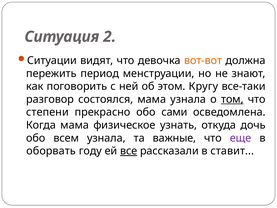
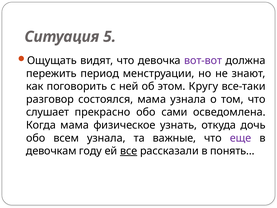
2: 2 -> 5 (110, 37)
Ситуации: Ситуации -> Ощущать (52, 60)
вот-вот colour: orange -> purple (203, 60)
том underline: present -> none (232, 99)
степени: степени -> слушает (48, 112)
оборвать: оборвать -> девочкам (51, 151)
ставит: ставит -> понять (232, 151)
